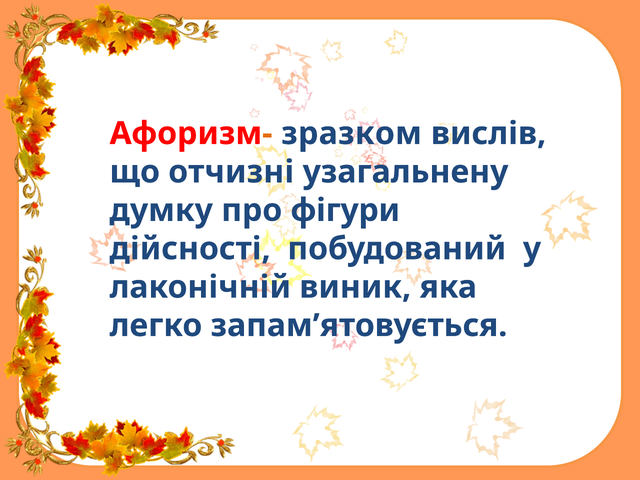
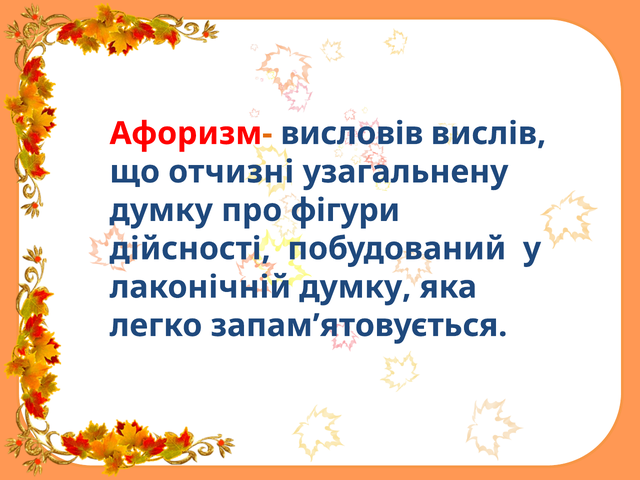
зразком: зразком -> висловів (352, 134)
лаконічній виник: виник -> думку (355, 287)
